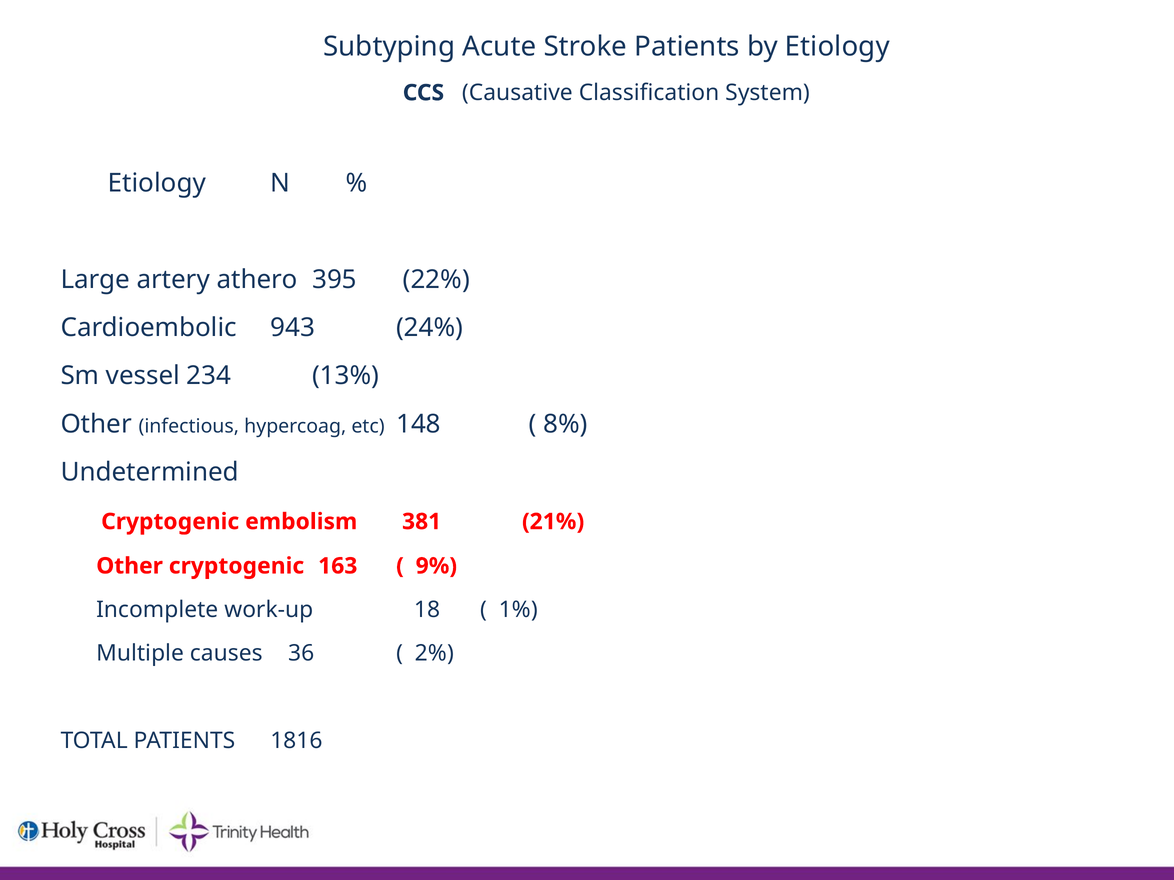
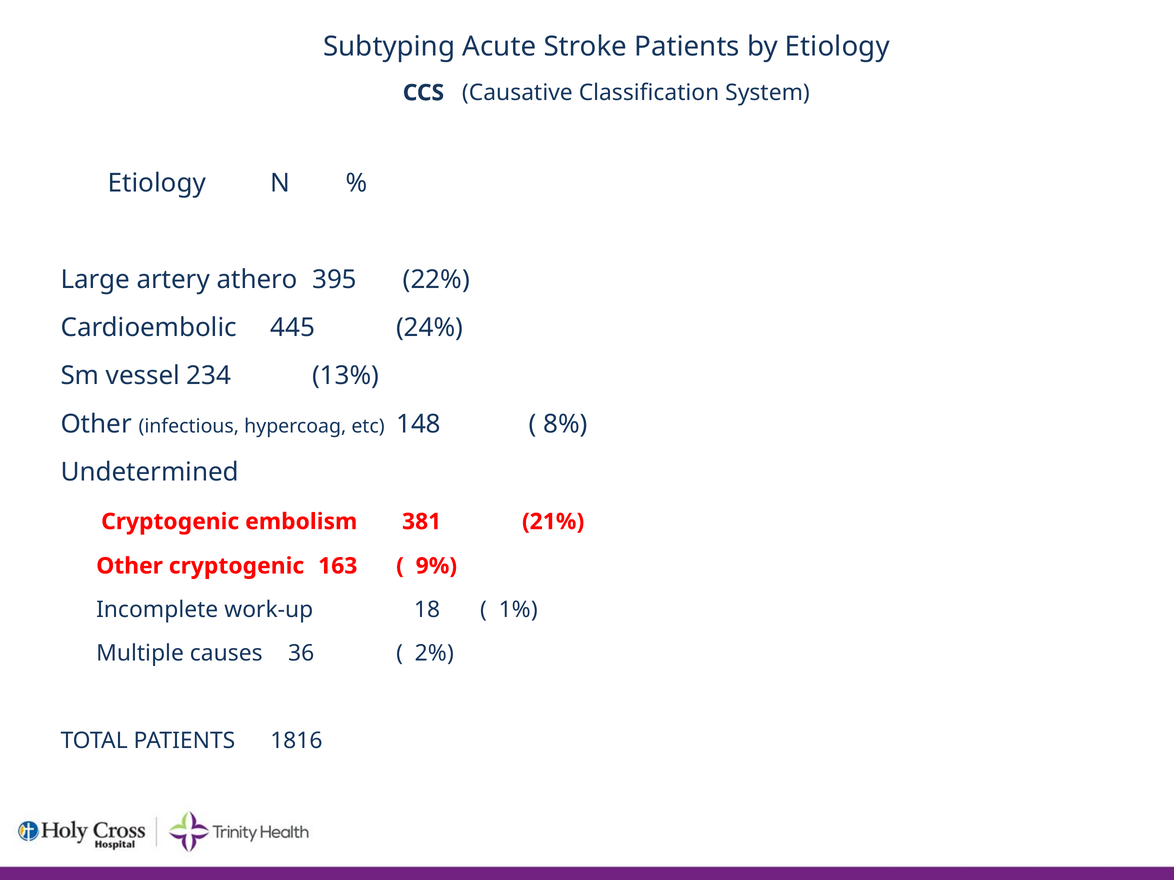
943: 943 -> 445 (293, 328)
